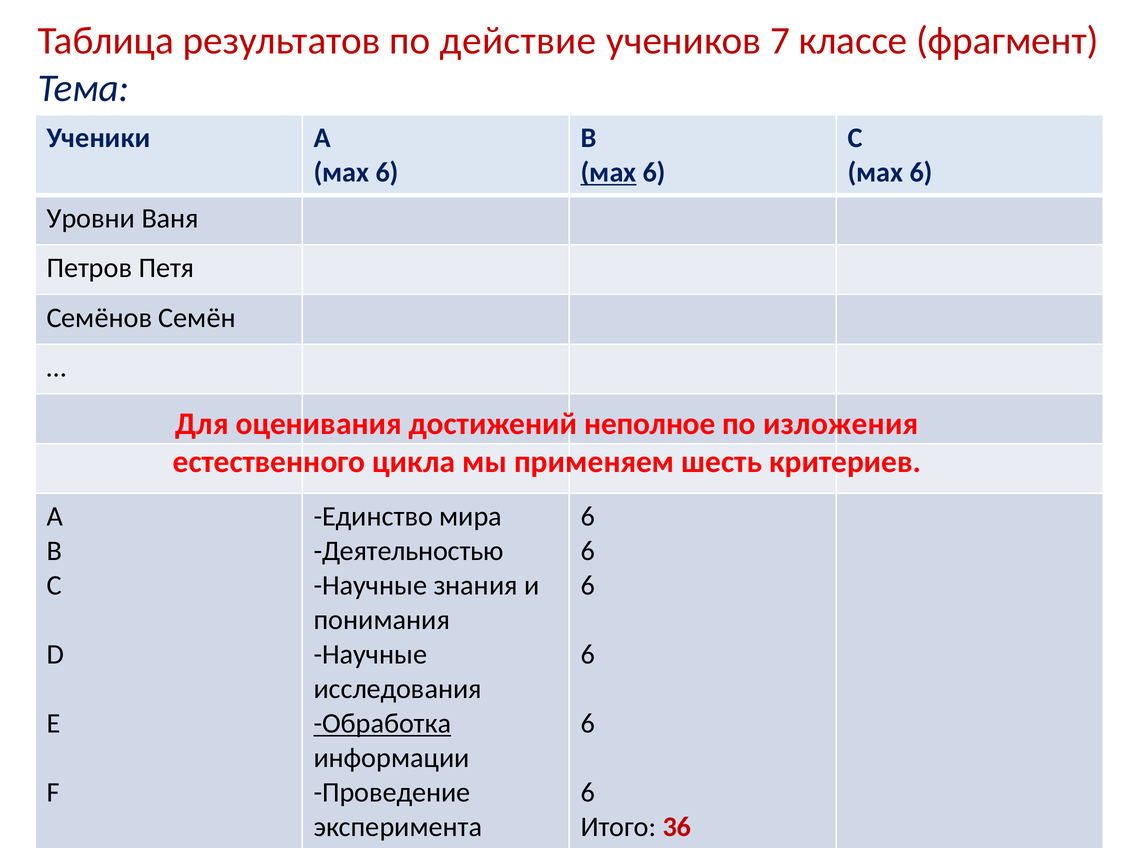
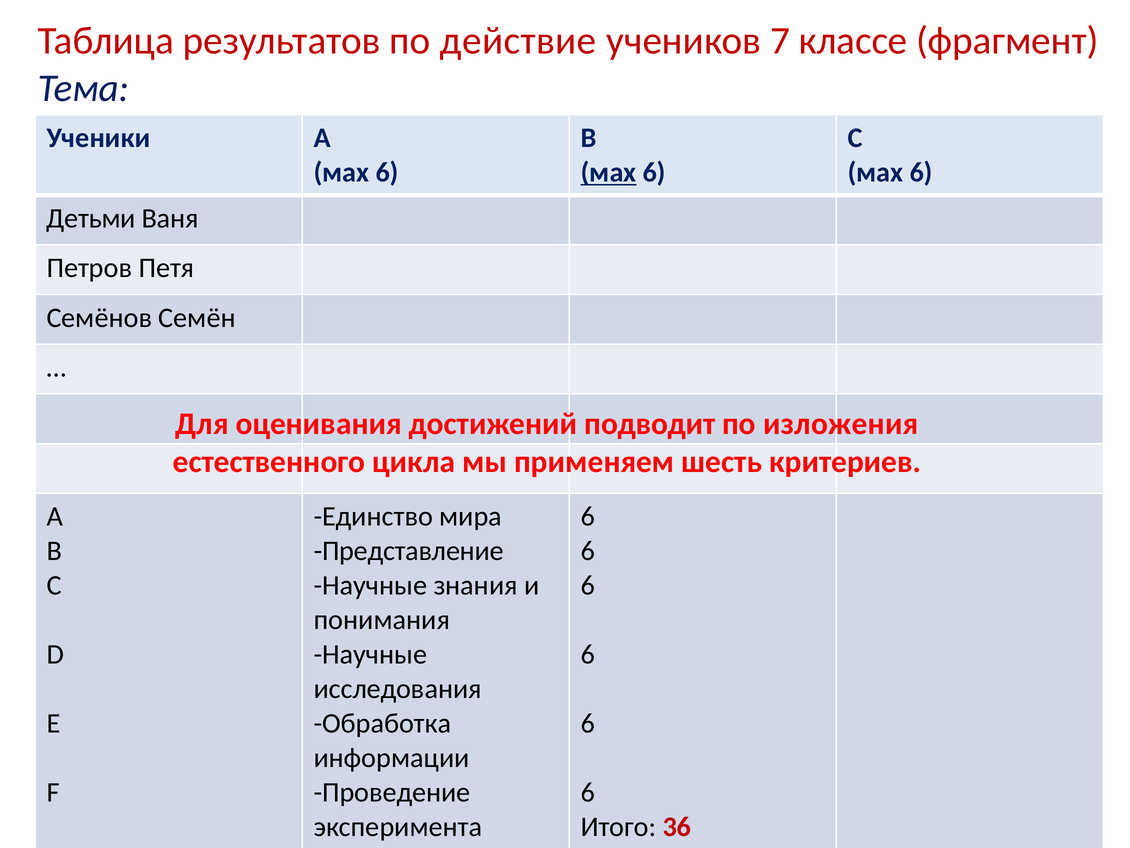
Уровни: Уровни -> Детьми (91, 218)
неполное: неполное -> подводит (650, 424)
Деятельностью: Деятельностью -> Представление (409, 551)
Обработка underline: present -> none (382, 723)
